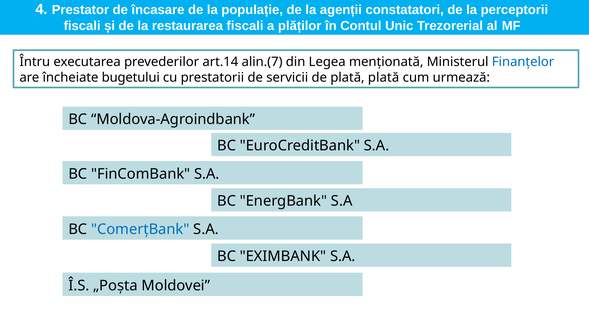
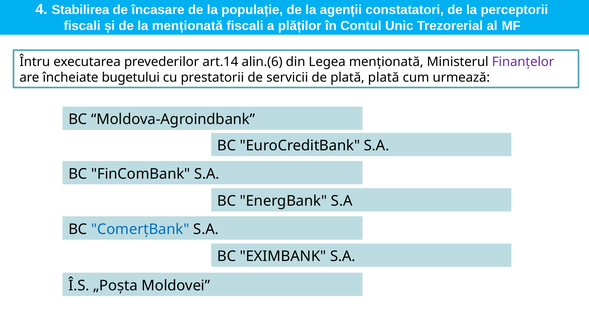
Prestator: Prestator -> Stabilirea (80, 10)
la restaurarea: restaurarea -> menționată (187, 26)
alin.(7: alin.(7 -> alin.(6 (262, 62)
Finanțelor colour: blue -> purple (523, 62)
